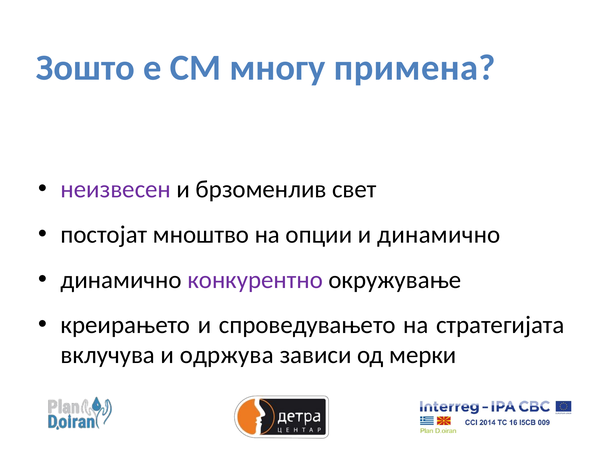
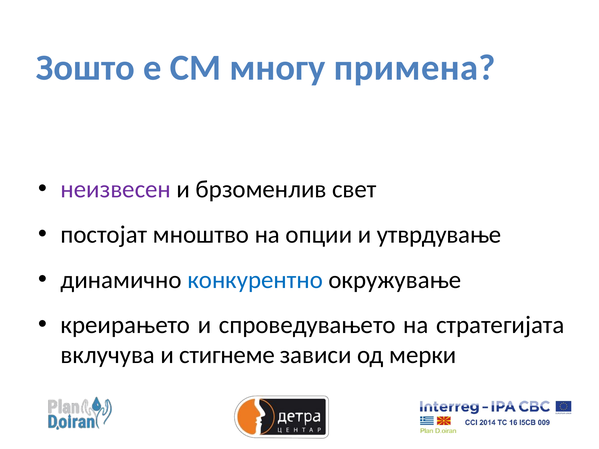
и динамично: динамично -> утврдување (439, 235)
конкурентно colour: purple -> blue (255, 280)
одржува: одржува -> стигнеме (227, 355)
